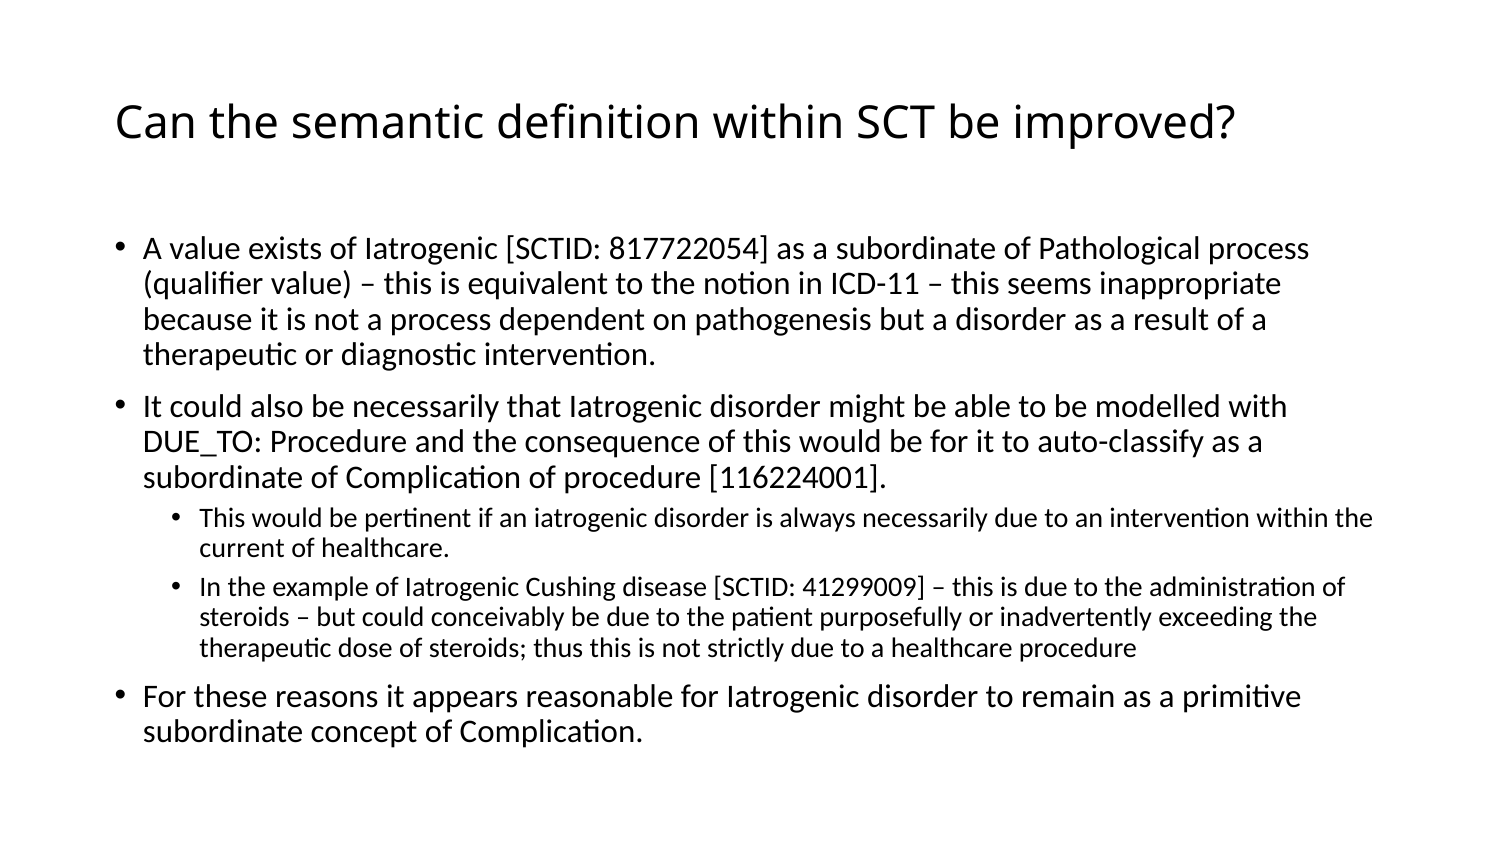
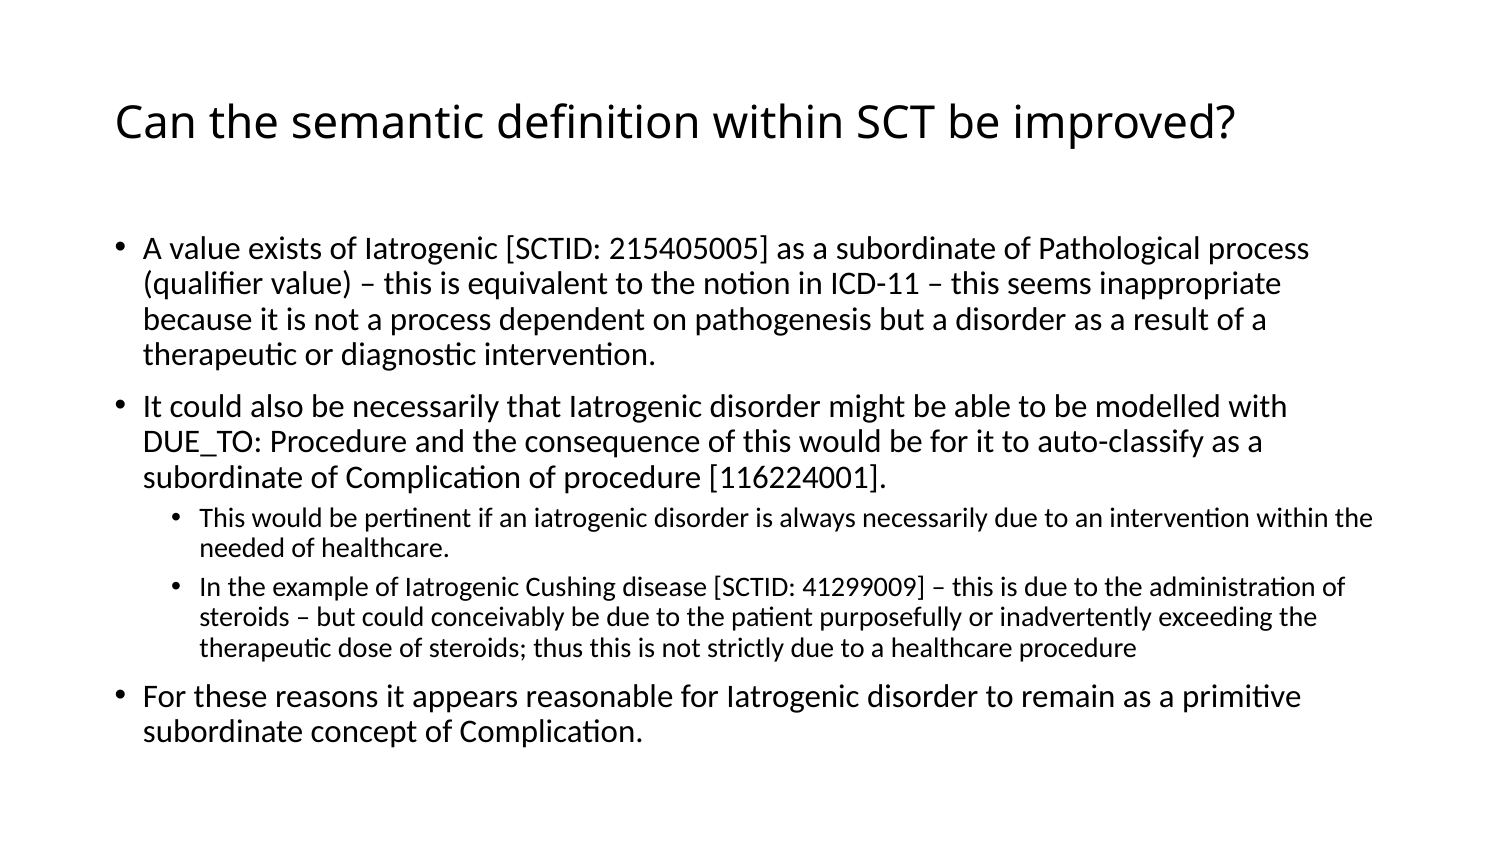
817722054: 817722054 -> 215405005 (689, 249)
current: current -> needed (242, 549)
